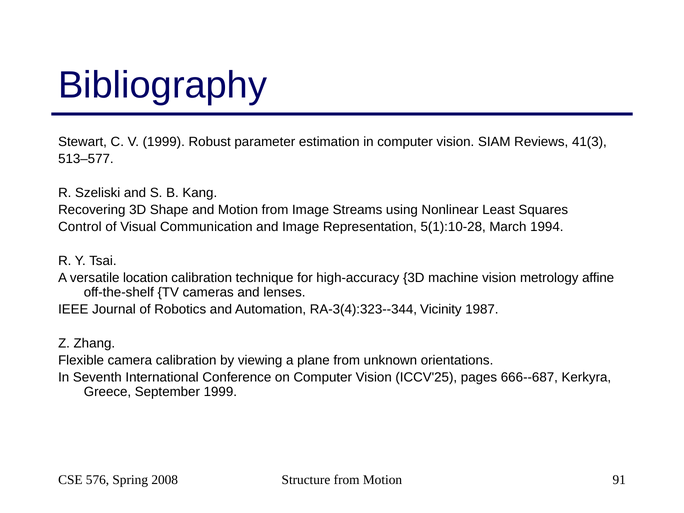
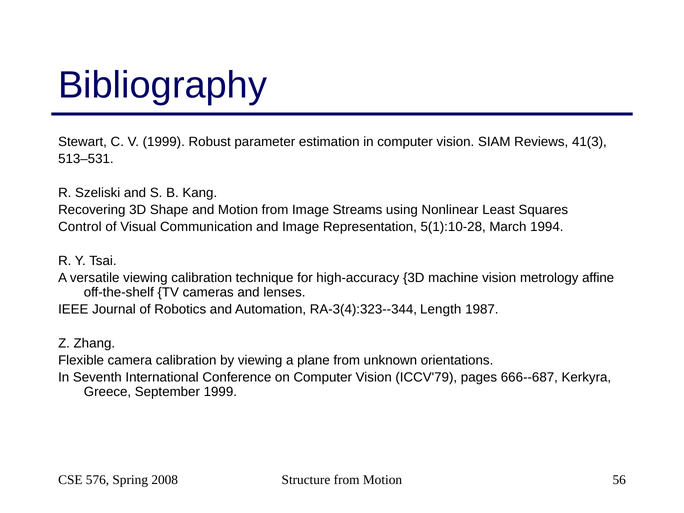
513–577: 513–577 -> 513–531 (86, 159)
versatile location: location -> viewing (145, 278)
Vicinity: Vicinity -> Length (441, 309)
ICCV'25: ICCV'25 -> ICCV'79 (426, 378)
91: 91 -> 56 (619, 480)
